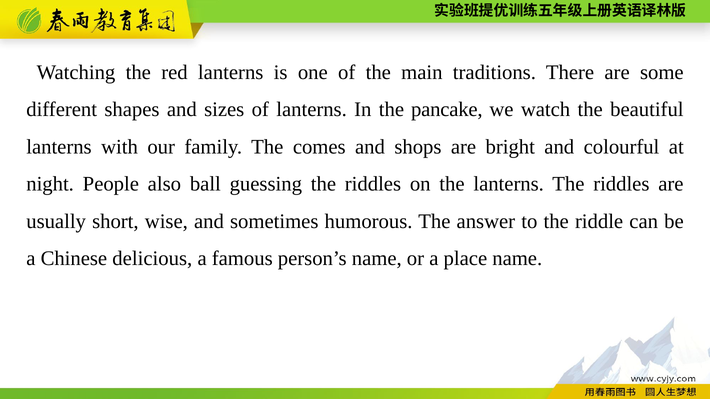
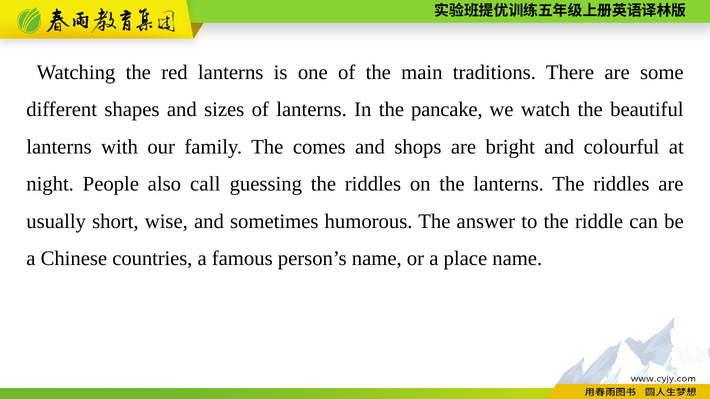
ball: ball -> call (205, 184)
delicious: delicious -> countries (152, 259)
